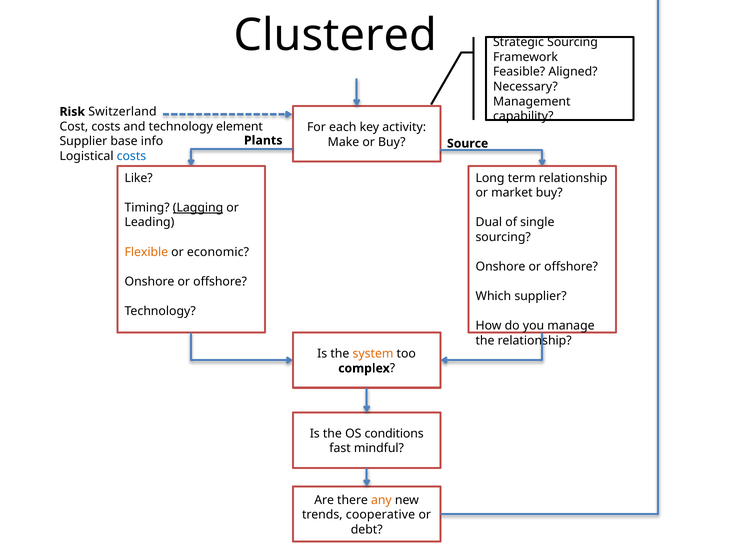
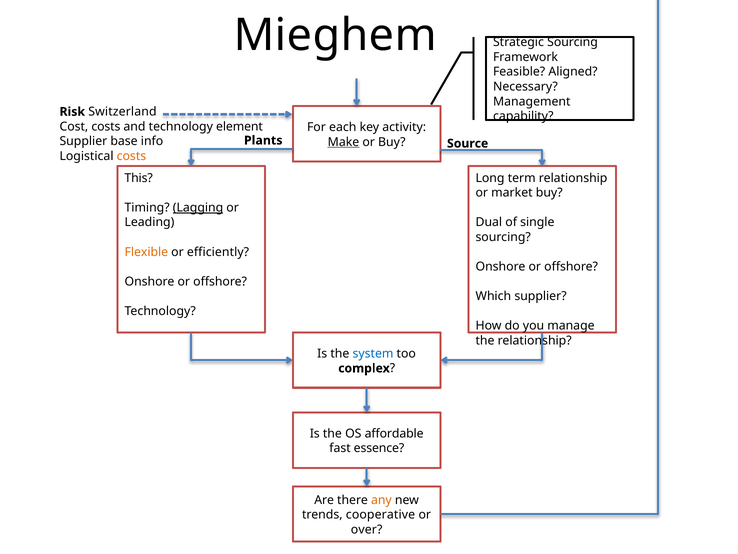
Clustered: Clustered -> Mieghem (335, 36)
Make underline: none -> present (344, 142)
costs colour: blue -> orange (131, 156)
Like: Like -> This (139, 178)
economic: economic -> efficiently (218, 252)
system colour: orange -> blue (373, 353)
conditions: conditions -> affordable (394, 433)
mindful: mindful -> essence (379, 448)
debt: debt -> over (367, 529)
